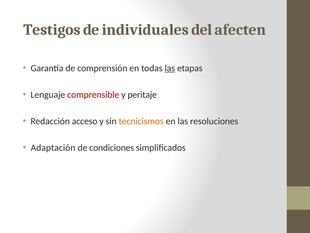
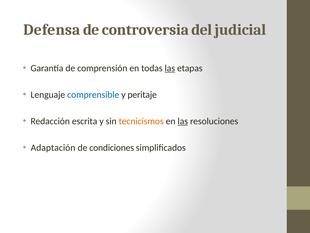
Testigos: Testigos -> Defensa (52, 30)
individuales: individuales -> controversia (145, 30)
afecten: afecten -> judicial (240, 30)
comprensible colour: red -> blue (93, 94)
acceso: acceso -> escrita (85, 121)
las underline: none -> present (183, 121)
